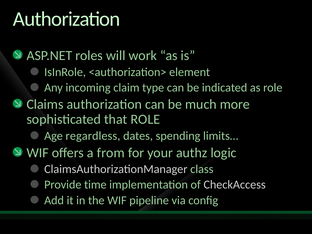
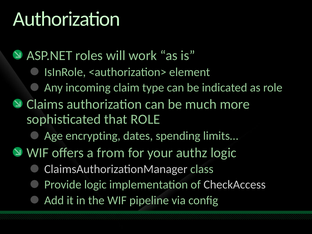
regardless: regardless -> encrypting (93, 136)
Provide time: time -> logic (95, 185)
